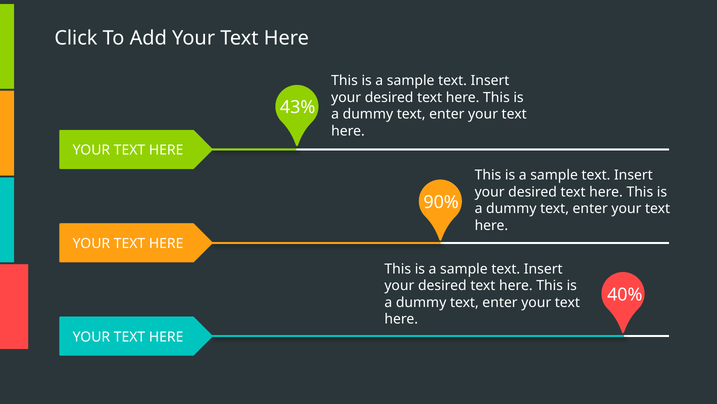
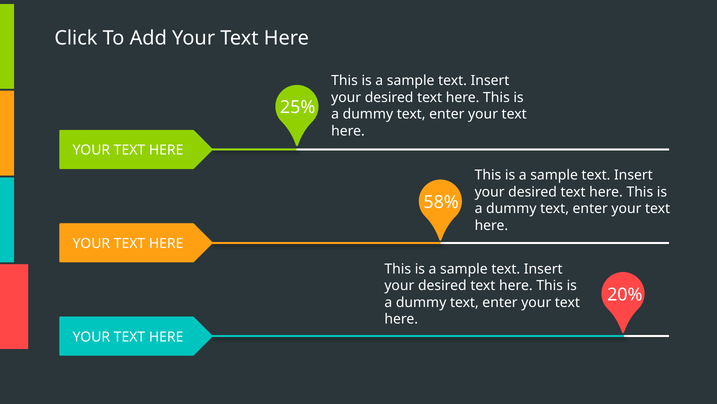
43%: 43% -> 25% (298, 107)
90%: 90% -> 58% (441, 202)
40%: 40% -> 20% (625, 294)
